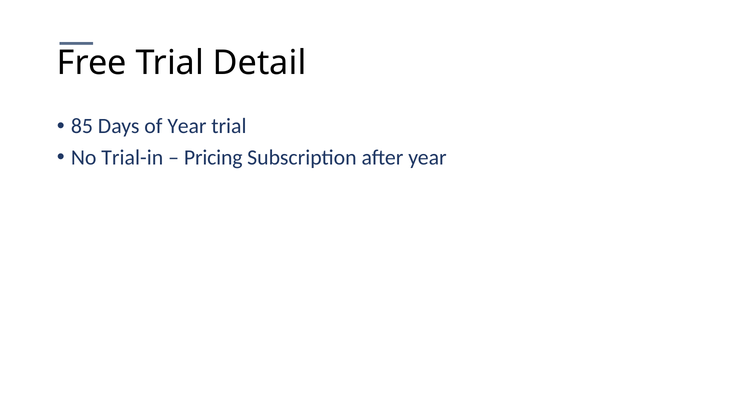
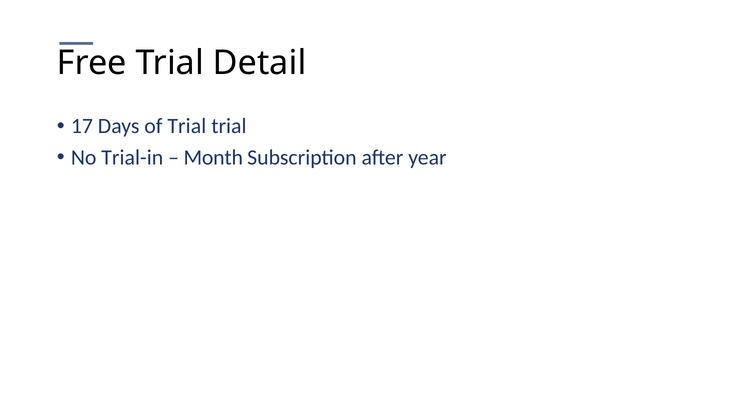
85: 85 -> 17 (82, 126)
of Year: Year -> Trial (187, 126)
Pricing: Pricing -> Month (213, 158)
